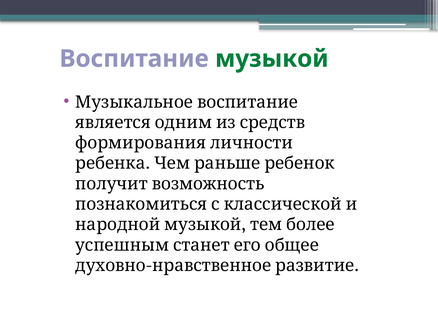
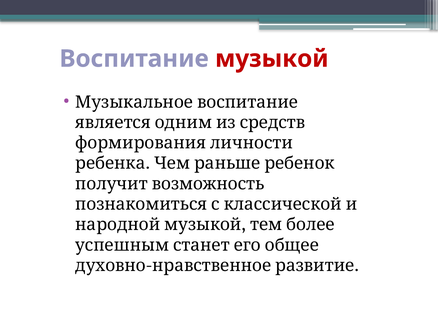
музыкой colour: green -> red (272, 59)
